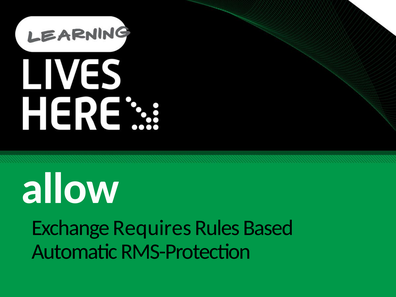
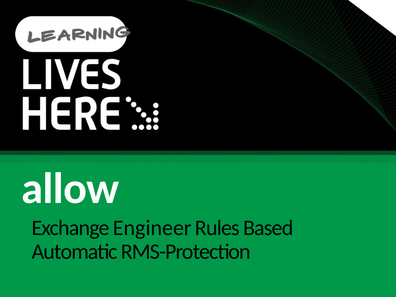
Requires: Requires -> Engineer (152, 228)
